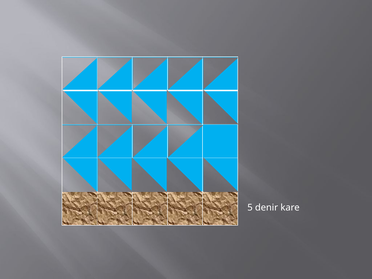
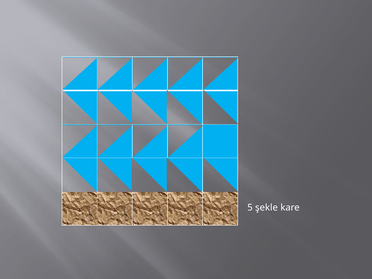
denir: denir -> şekle (266, 208)
